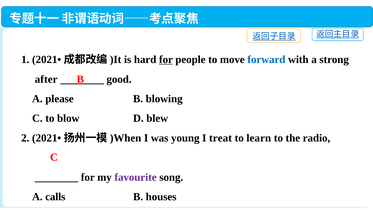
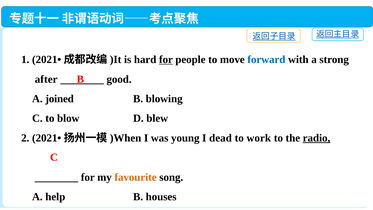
please: please -> joined (60, 99)
treat: treat -> dead (220, 138)
learn: learn -> work (259, 138)
radio underline: none -> present (317, 138)
favourite colour: purple -> orange (136, 177)
calls: calls -> help (55, 197)
